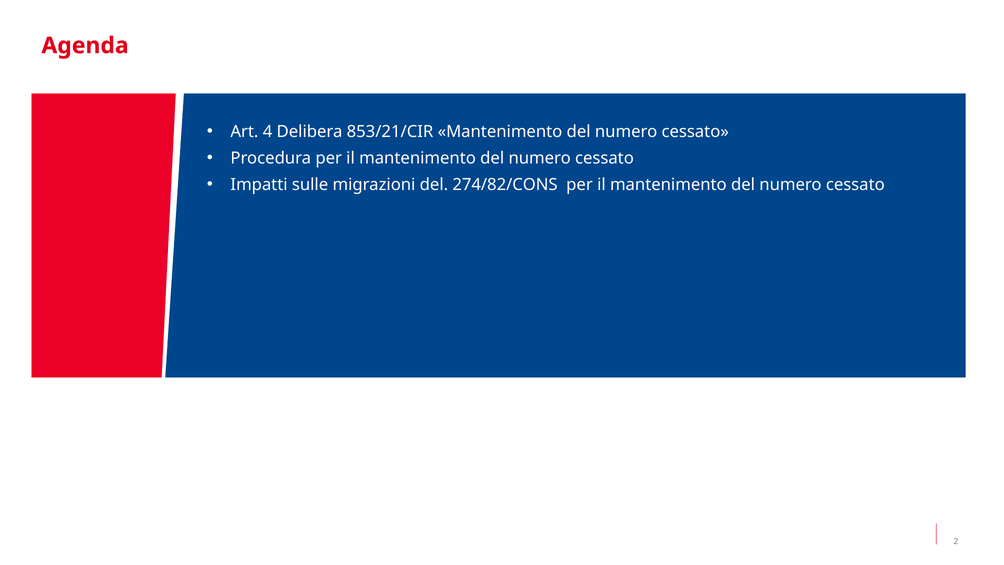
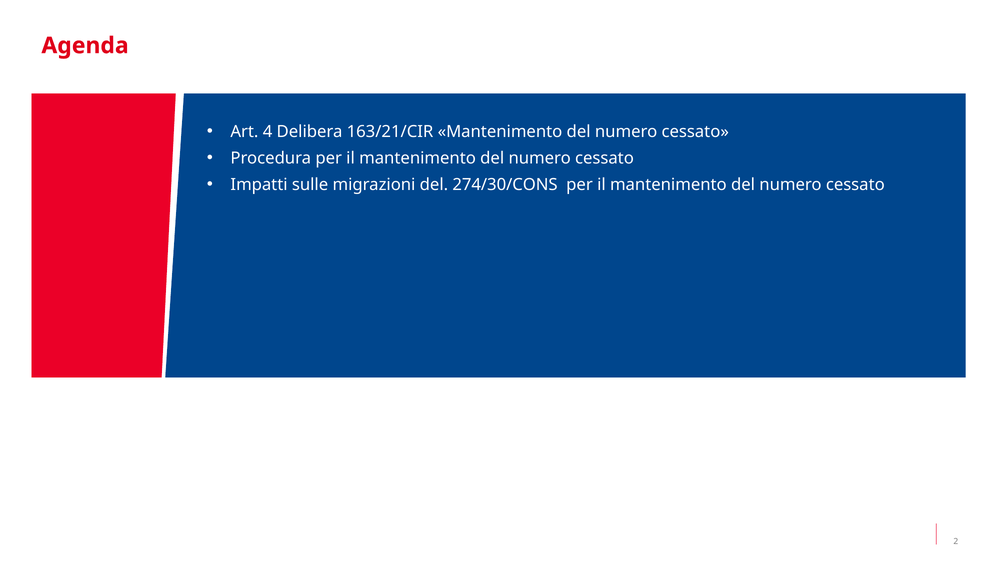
853/21/CIR: 853/21/CIR -> 163/21/CIR (390, 132)
274/82/CONS: 274/82/CONS -> 274/30/CONS (505, 185)
